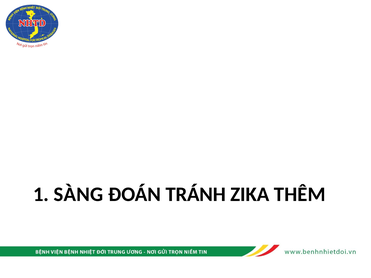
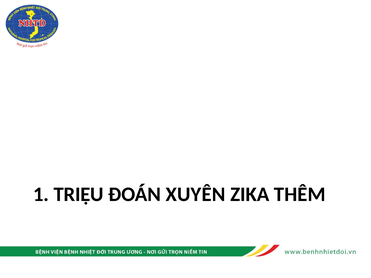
SÀNG: SÀNG -> TRIỆU (79, 194)
TRÁNH: TRÁNH -> XUYÊN (196, 194)
